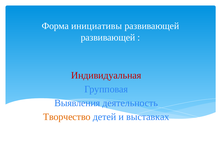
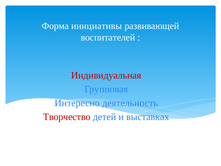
развивающей: развивающей -> воспитателей (108, 37)
Выявления: Выявления -> Интересно (77, 103)
Творчество colour: orange -> red (67, 117)
